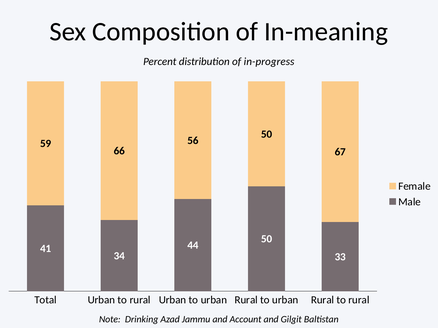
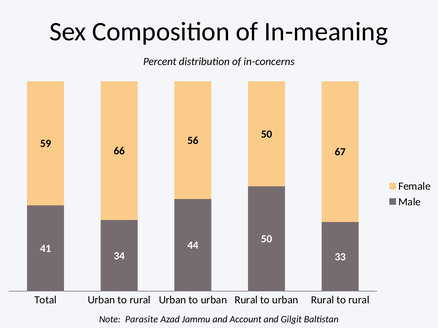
in-progress: in-progress -> in-concerns (269, 62)
Drinking: Drinking -> Parasite (142, 320)
